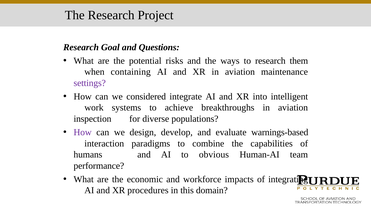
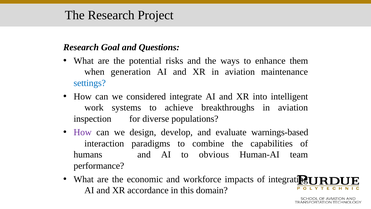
to research: research -> enhance (270, 61)
containing: containing -> generation (131, 72)
settings colour: purple -> blue (90, 83)
procedures: procedures -> accordance (148, 190)
